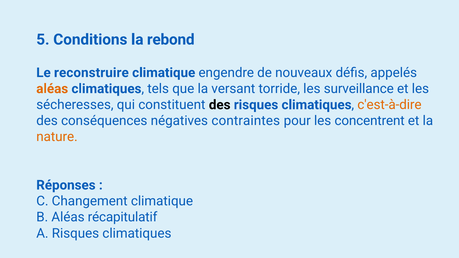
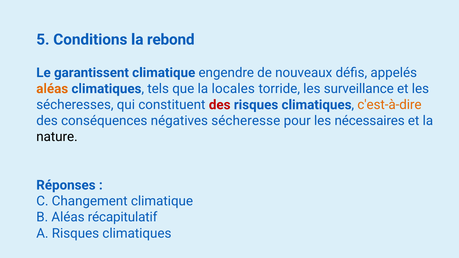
reconstruire: reconstruire -> garantissent (91, 73)
versant: versant -> locales (233, 89)
des colour: black -> red (220, 105)
contraintes: contraintes -> sécheresse (246, 121)
concentrent: concentrent -> nécessaires (370, 121)
nature colour: orange -> black (57, 137)
